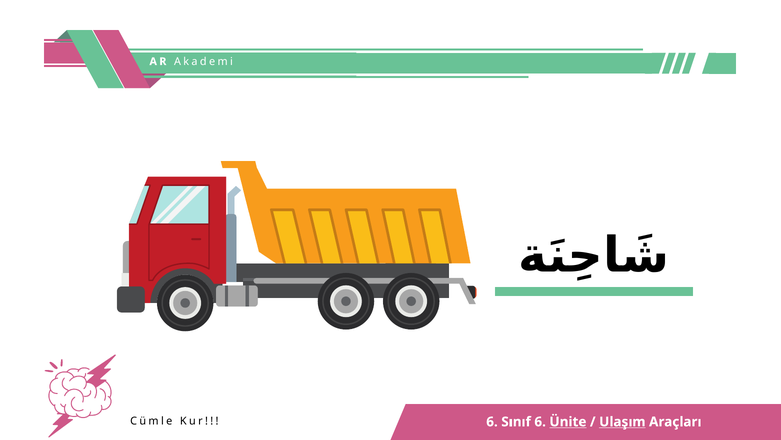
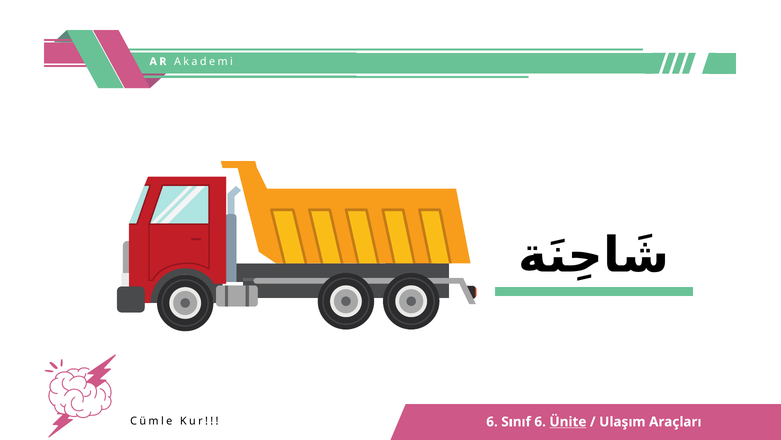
Ulaşım underline: present -> none (622, 421)
